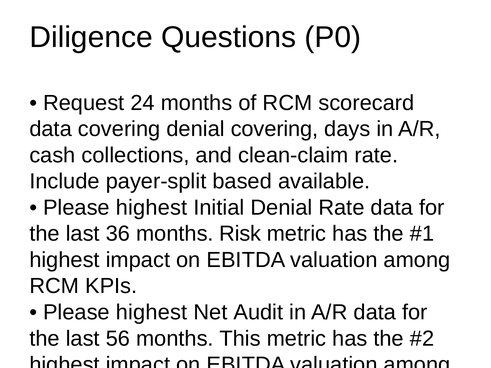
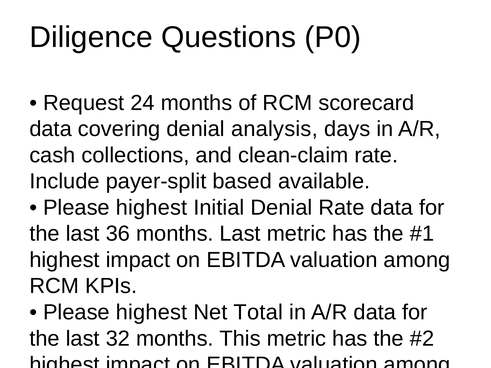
denial covering: covering -> analysis (274, 129)
months Risk: Risk -> Last (240, 234)
Audit: Audit -> Total (258, 313)
56: 56 -> 32 (118, 339)
